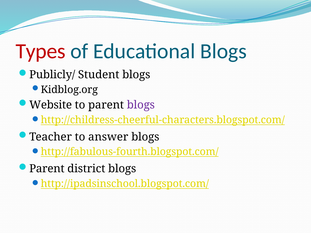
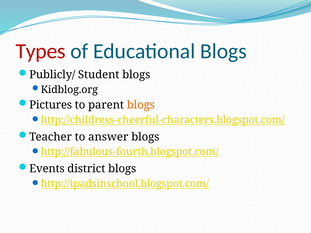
Website: Website -> Pictures (51, 105)
blogs colour: purple -> orange (141, 105)
Parent: Parent -> Events (47, 169)
